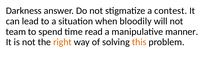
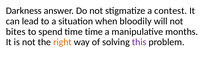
team: team -> bites (16, 32)
time read: read -> time (94, 32)
manner: manner -> months (182, 32)
this colour: orange -> purple (139, 42)
